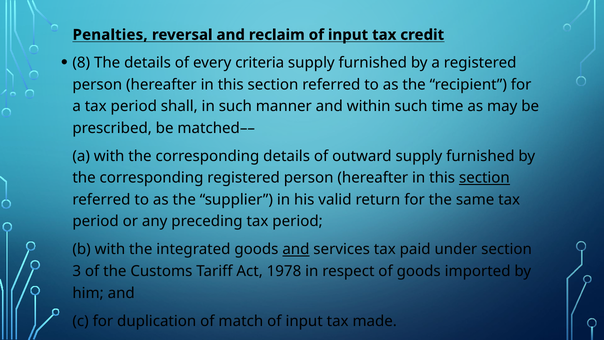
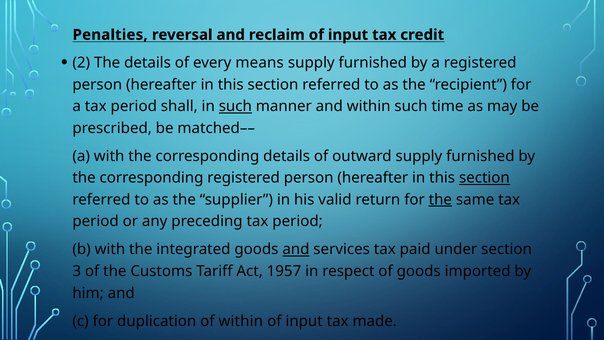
8: 8 -> 2 (81, 63)
criteria: criteria -> means (260, 63)
such underline: none -> present (235, 106)
the underline: none -> present (440, 200)
1978: 1978 -> 1957 (284, 271)
of match: match -> within (241, 321)
